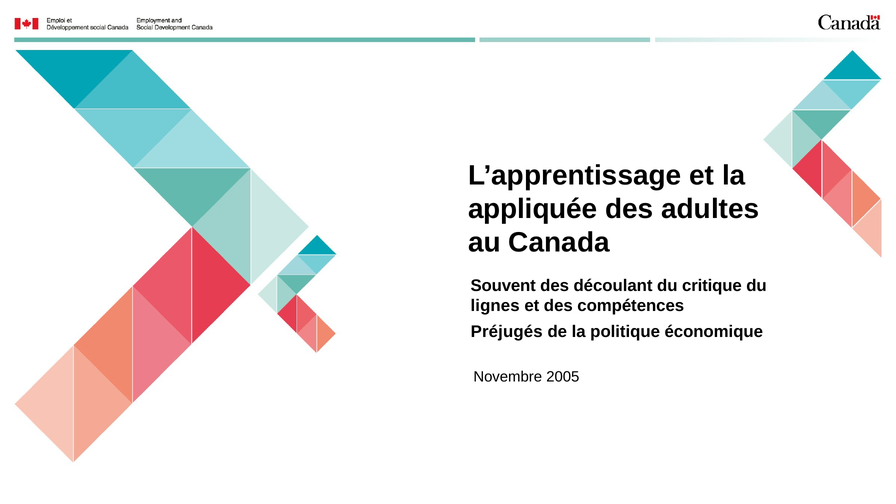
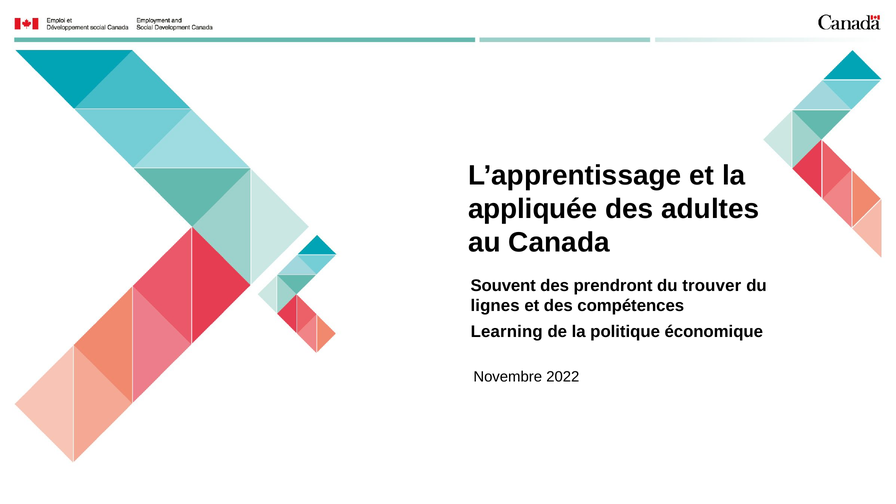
découlant: découlant -> prendront (613, 286)
critique: critique -> trouver (712, 286)
Préjugés: Préjugés -> Learning (507, 332)
2005: 2005 -> 2022 (563, 377)
